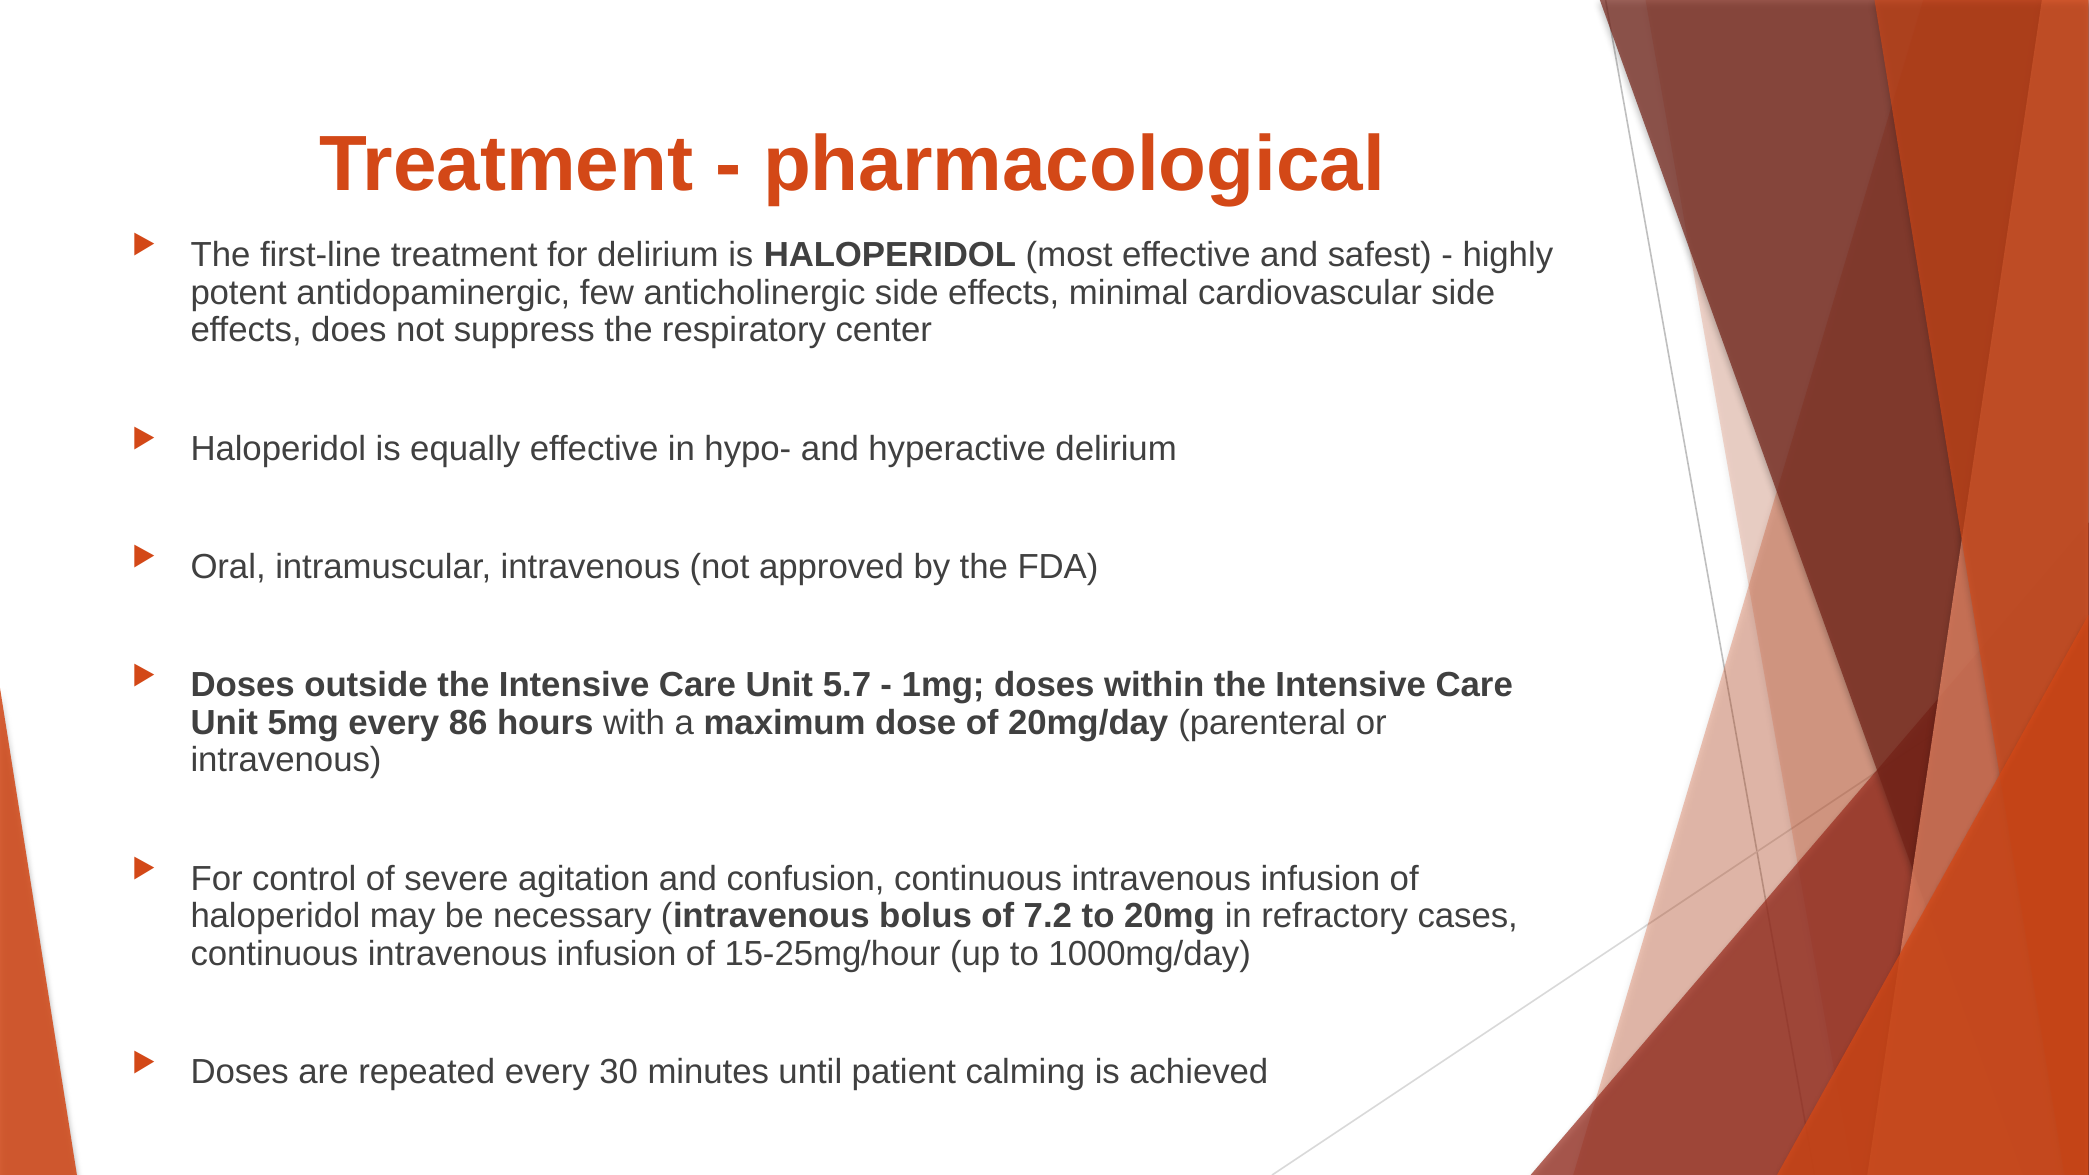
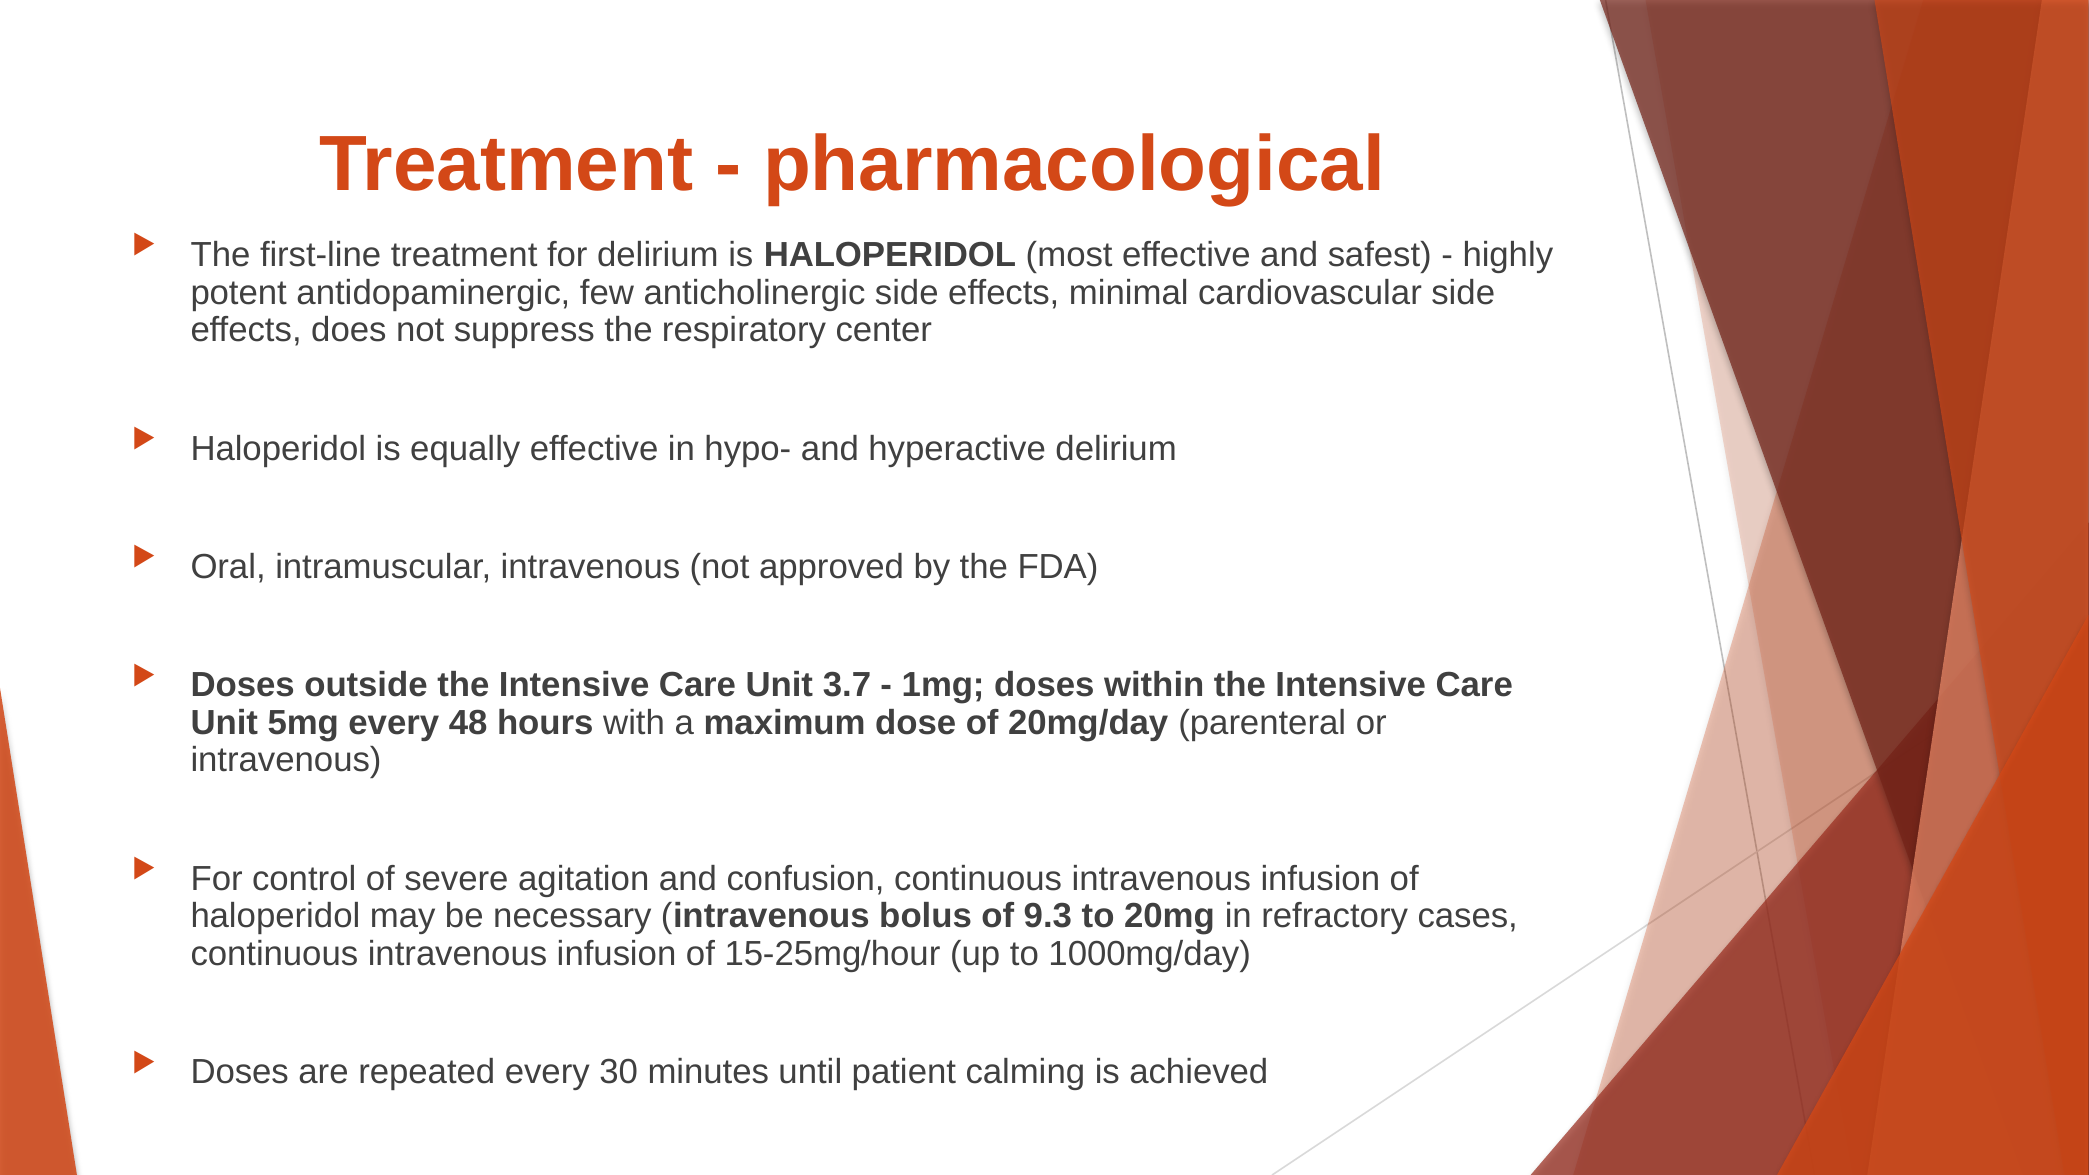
5.7: 5.7 -> 3.7 (847, 685)
86: 86 -> 48 (468, 723)
7.2: 7.2 -> 9.3 (1048, 917)
